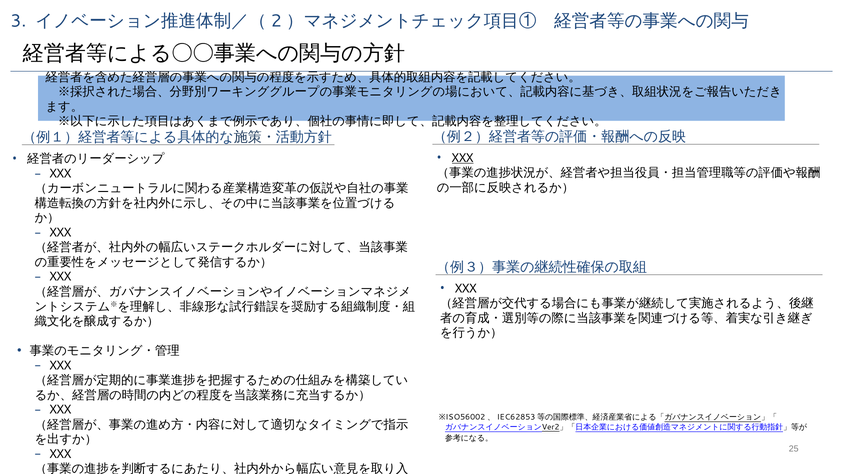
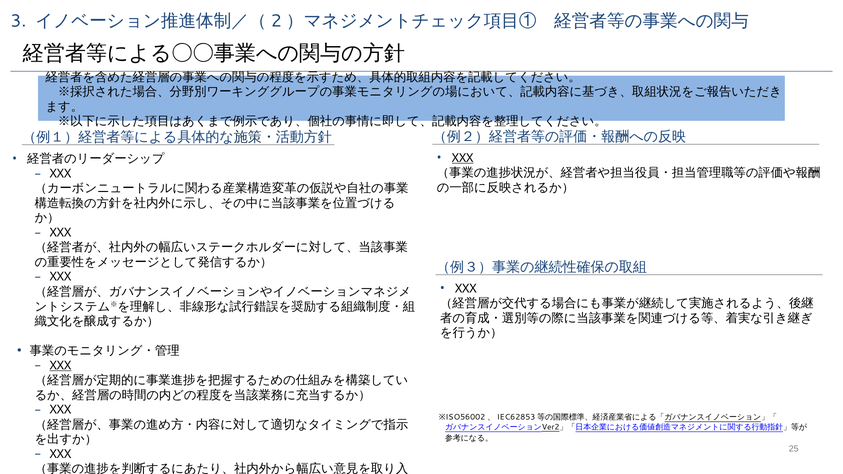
XXX underline: none -> present (60, 366)
